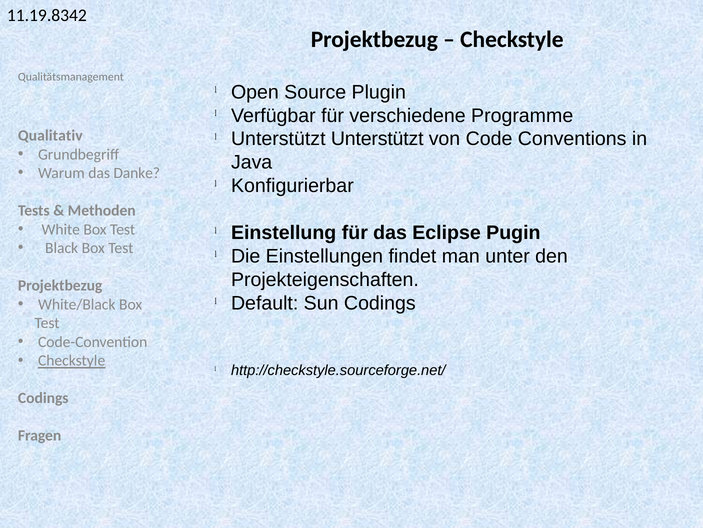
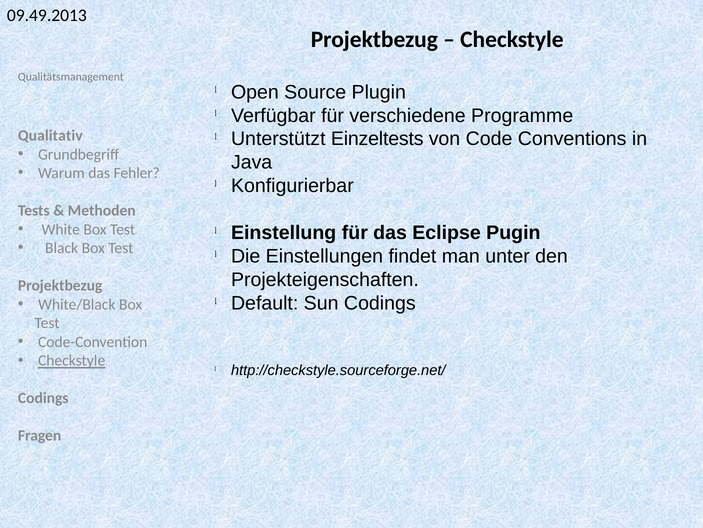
11.19.8342: 11.19.8342 -> 09.49.2013 (47, 15)
Unterstützt Unterstützt: Unterstützt -> Einzeltests (377, 139)
Danke: Danke -> Fehler (137, 173)
